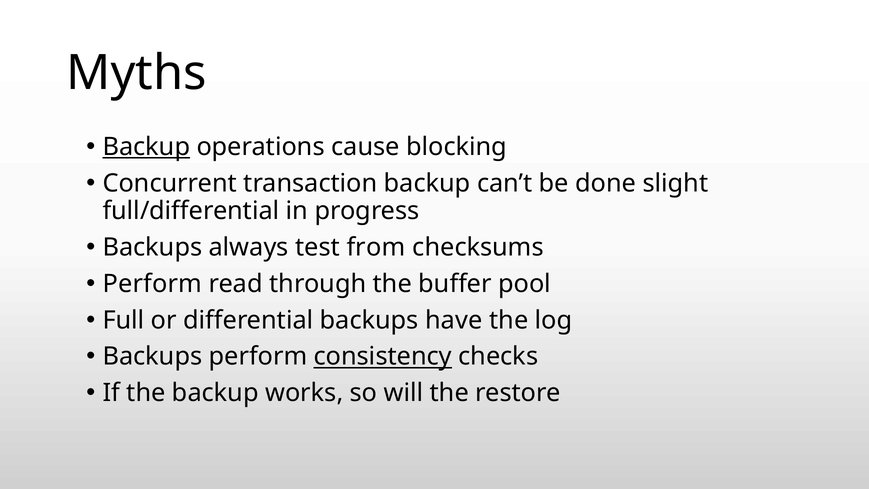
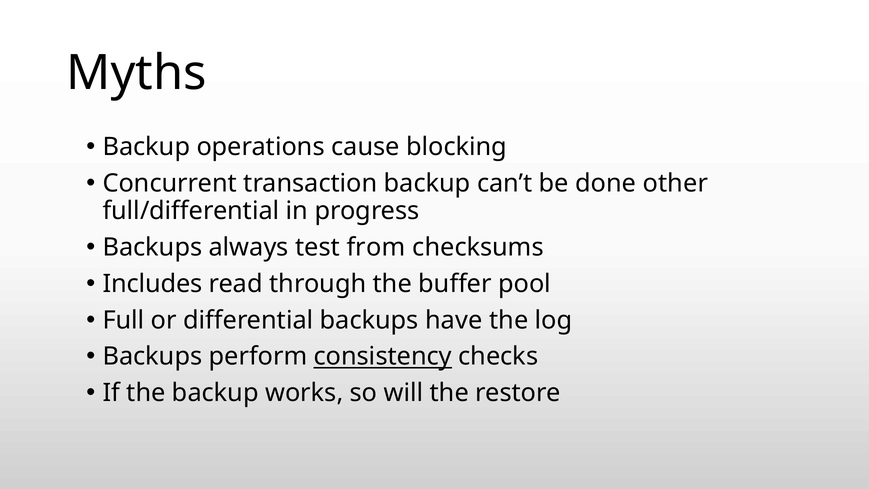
Backup underline: present -> none (146, 147)
slight: slight -> other (675, 183)
Perform: Perform -> Includes (152, 284)
